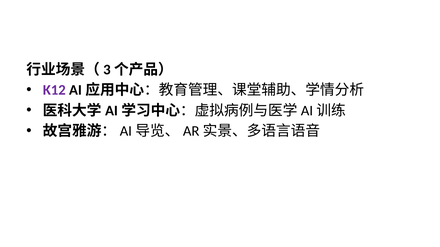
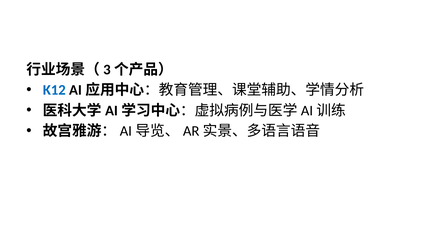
K12 colour: purple -> blue (54, 90)
